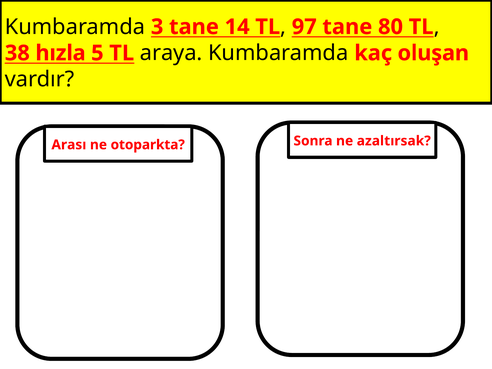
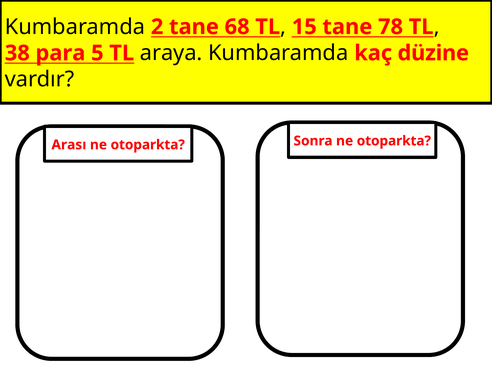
3: 3 -> 2 (157, 27)
14: 14 -> 68 (237, 27)
97: 97 -> 15 (304, 27)
80: 80 -> 78 (391, 27)
hızla: hızla -> para (60, 53)
oluşan: oluşan -> düzine (433, 53)
Sonra ne azaltırsak: azaltırsak -> otoparkta (394, 141)
